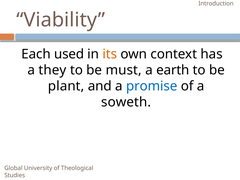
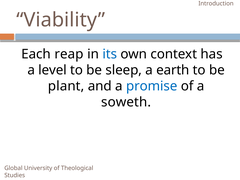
used: used -> reap (69, 54)
its colour: orange -> blue (110, 54)
they: they -> level (53, 70)
must: must -> sleep (124, 70)
